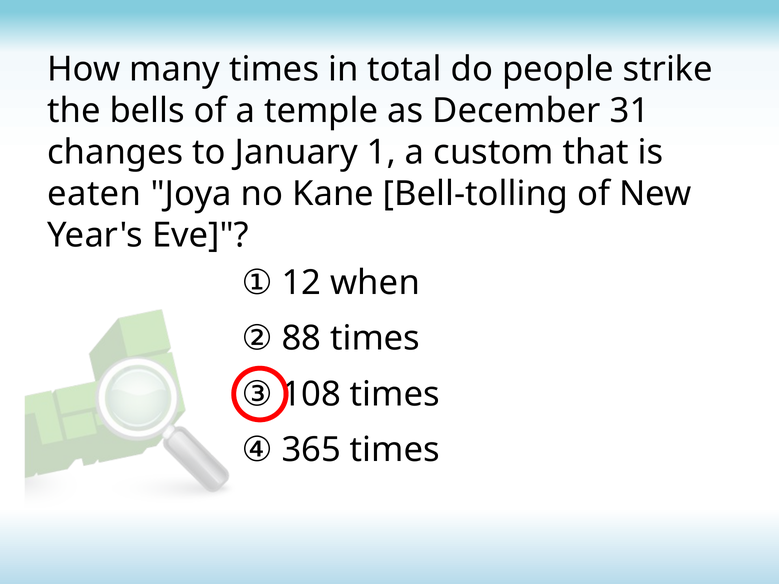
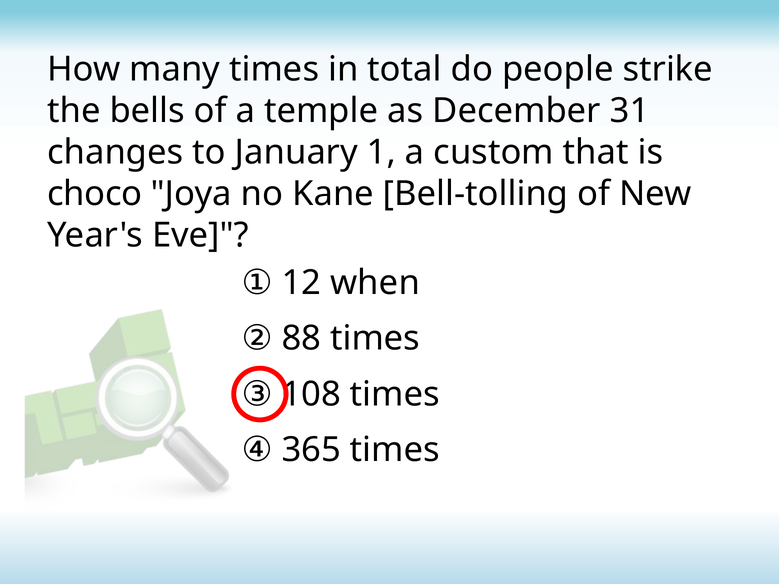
eaten: eaten -> choco (95, 194)
